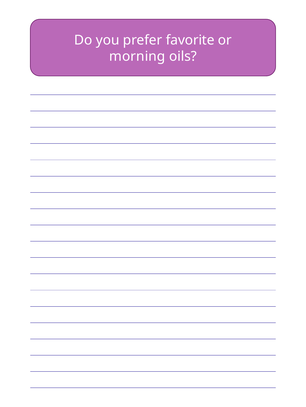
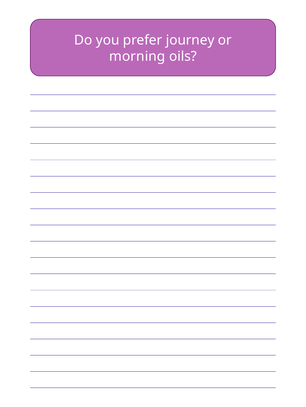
favorite: favorite -> journey (190, 40)
